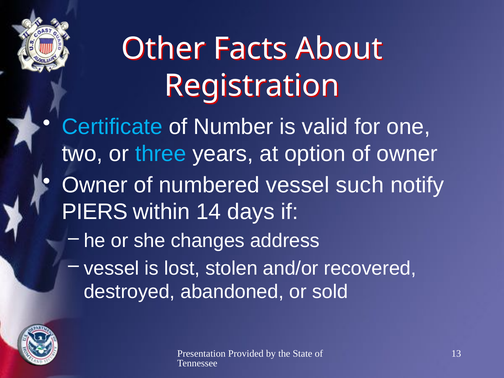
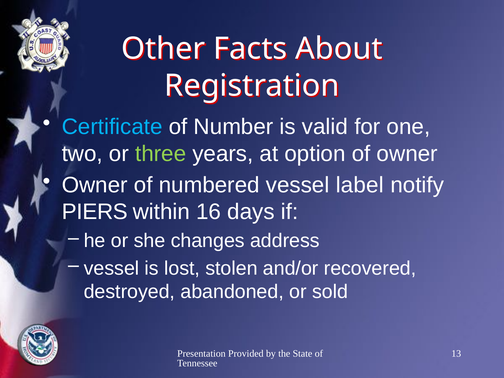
three colour: light blue -> light green (161, 154)
such: such -> label (360, 185)
14: 14 -> 16 (209, 212)
